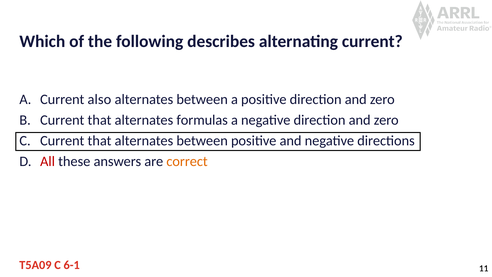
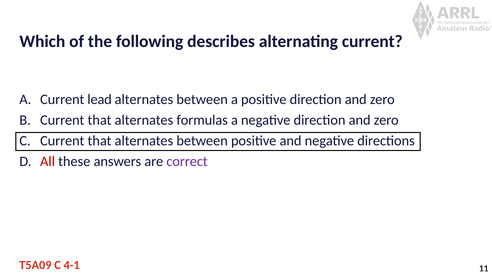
also: also -> lead (100, 99)
correct colour: orange -> purple (187, 161)
6-1: 6-1 -> 4-1 (72, 265)
